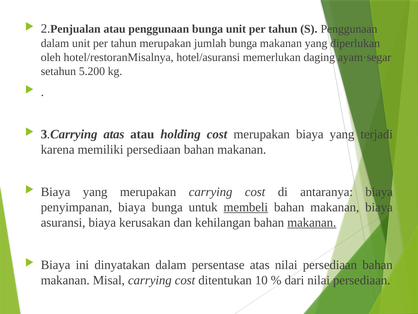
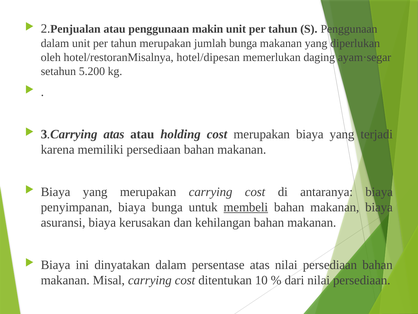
penggunaan bunga: bunga -> makin (208, 29)
hotel/asuransi: hotel/asuransi -> hotel/dipesan (208, 57)
makanan underline: present -> none (312, 222)
